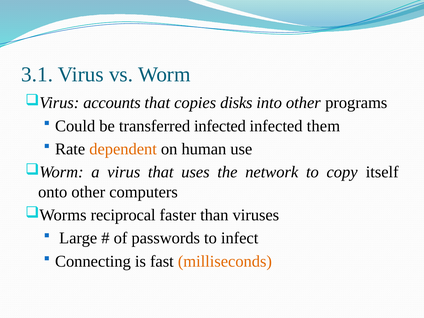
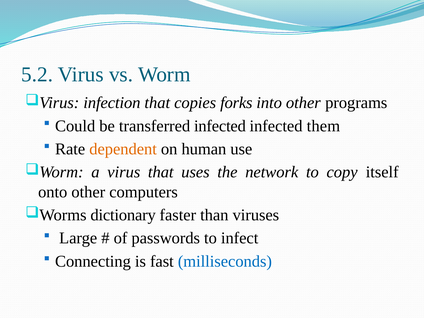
3.1: 3.1 -> 5.2 (37, 74)
accounts: accounts -> infection (112, 103)
disks: disks -> forks (236, 103)
reciprocal: reciprocal -> dictionary (123, 215)
milliseconds colour: orange -> blue (225, 261)
